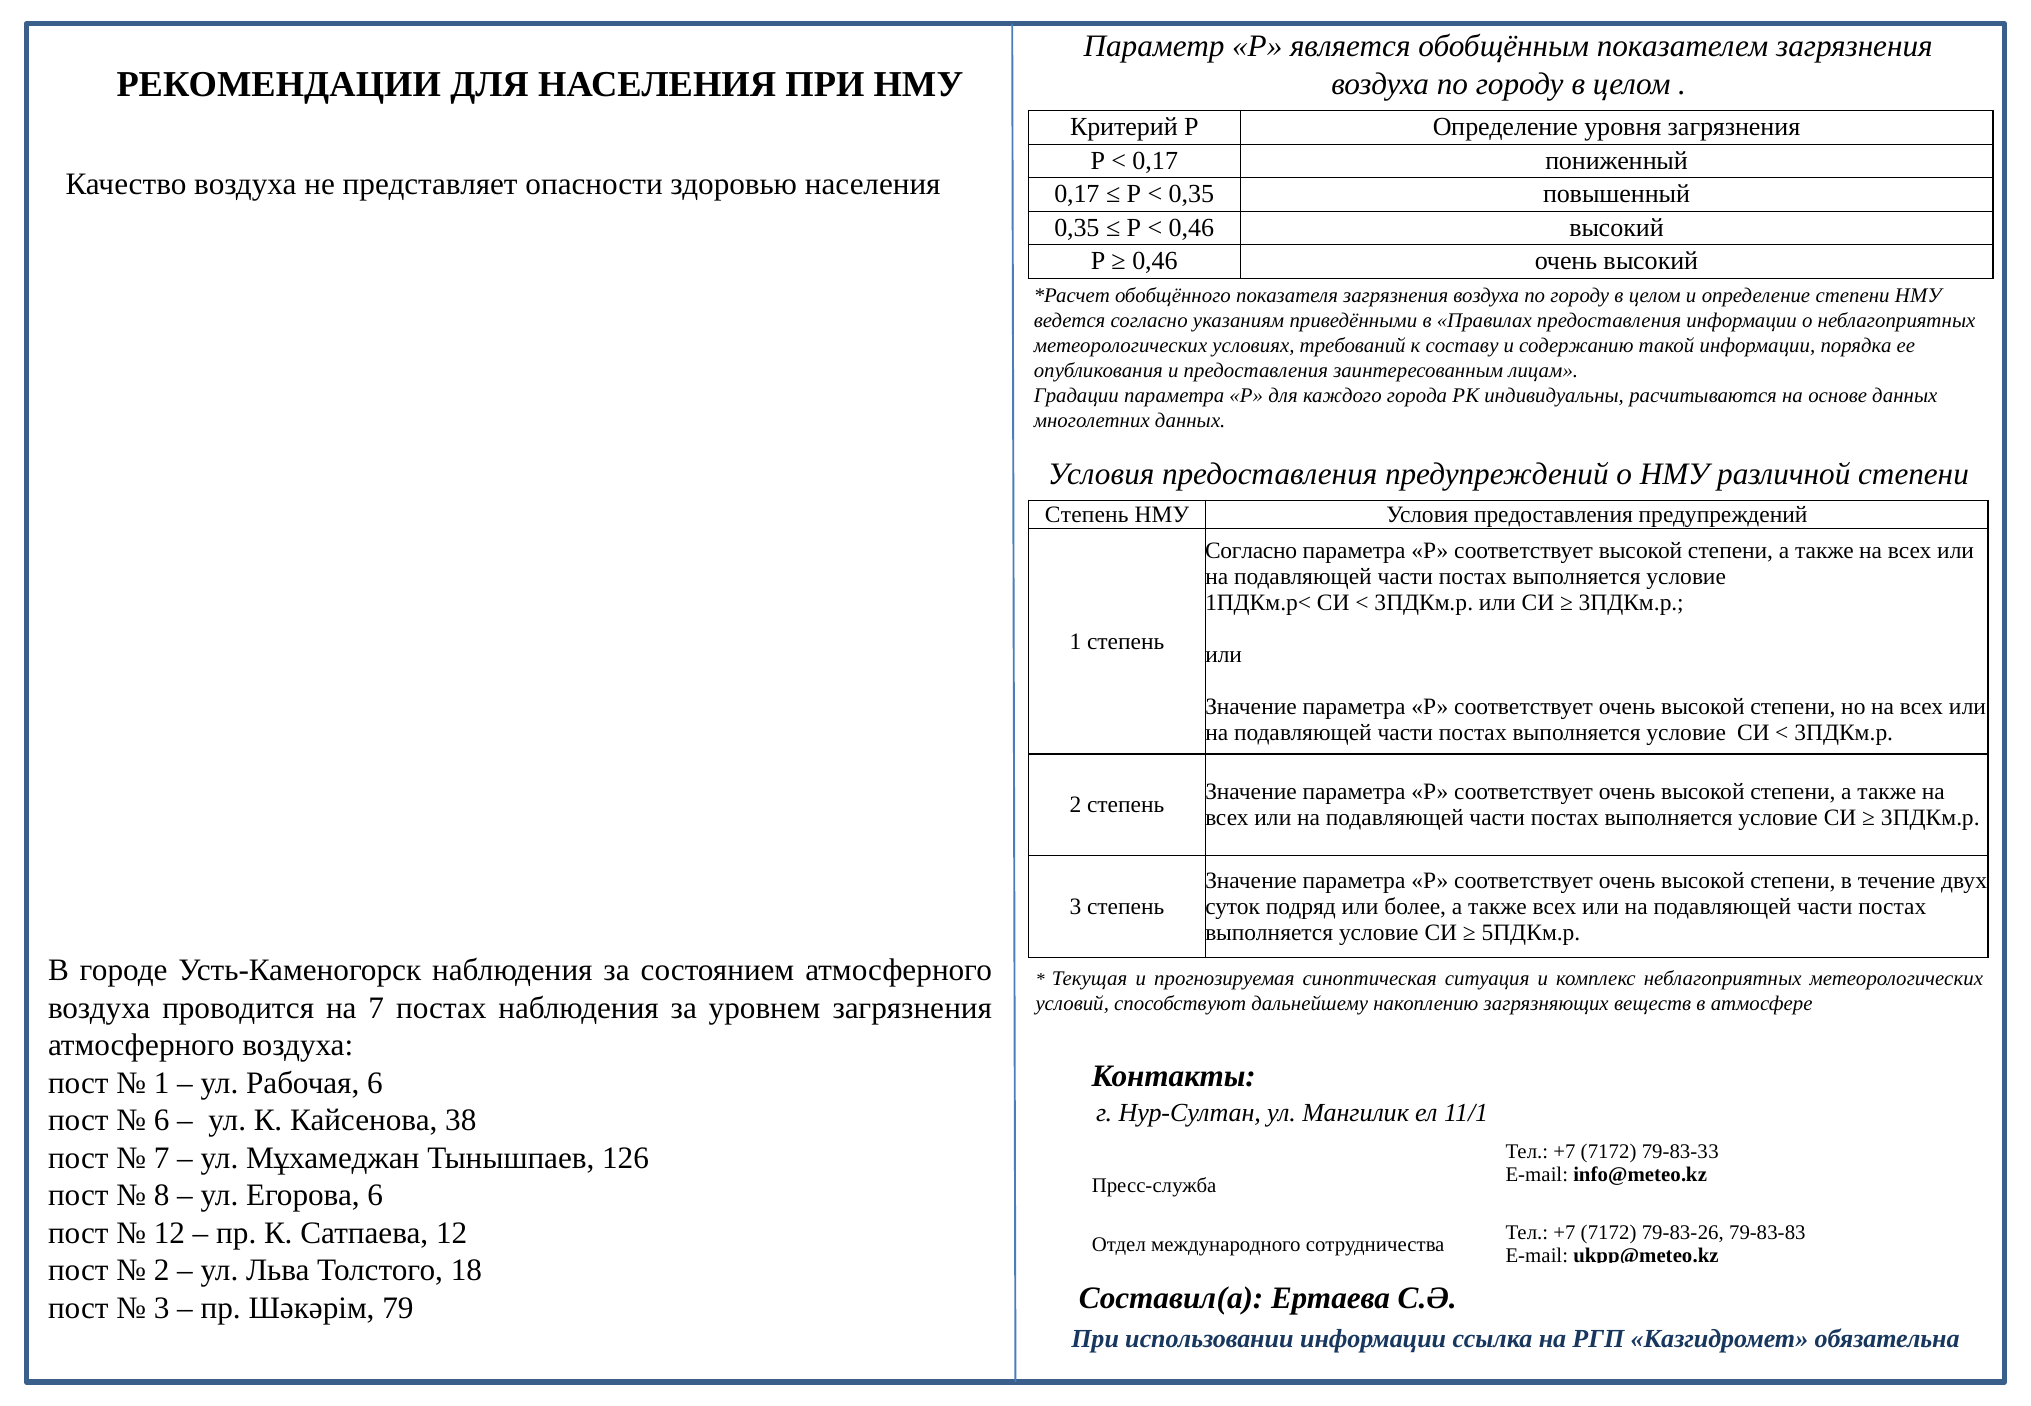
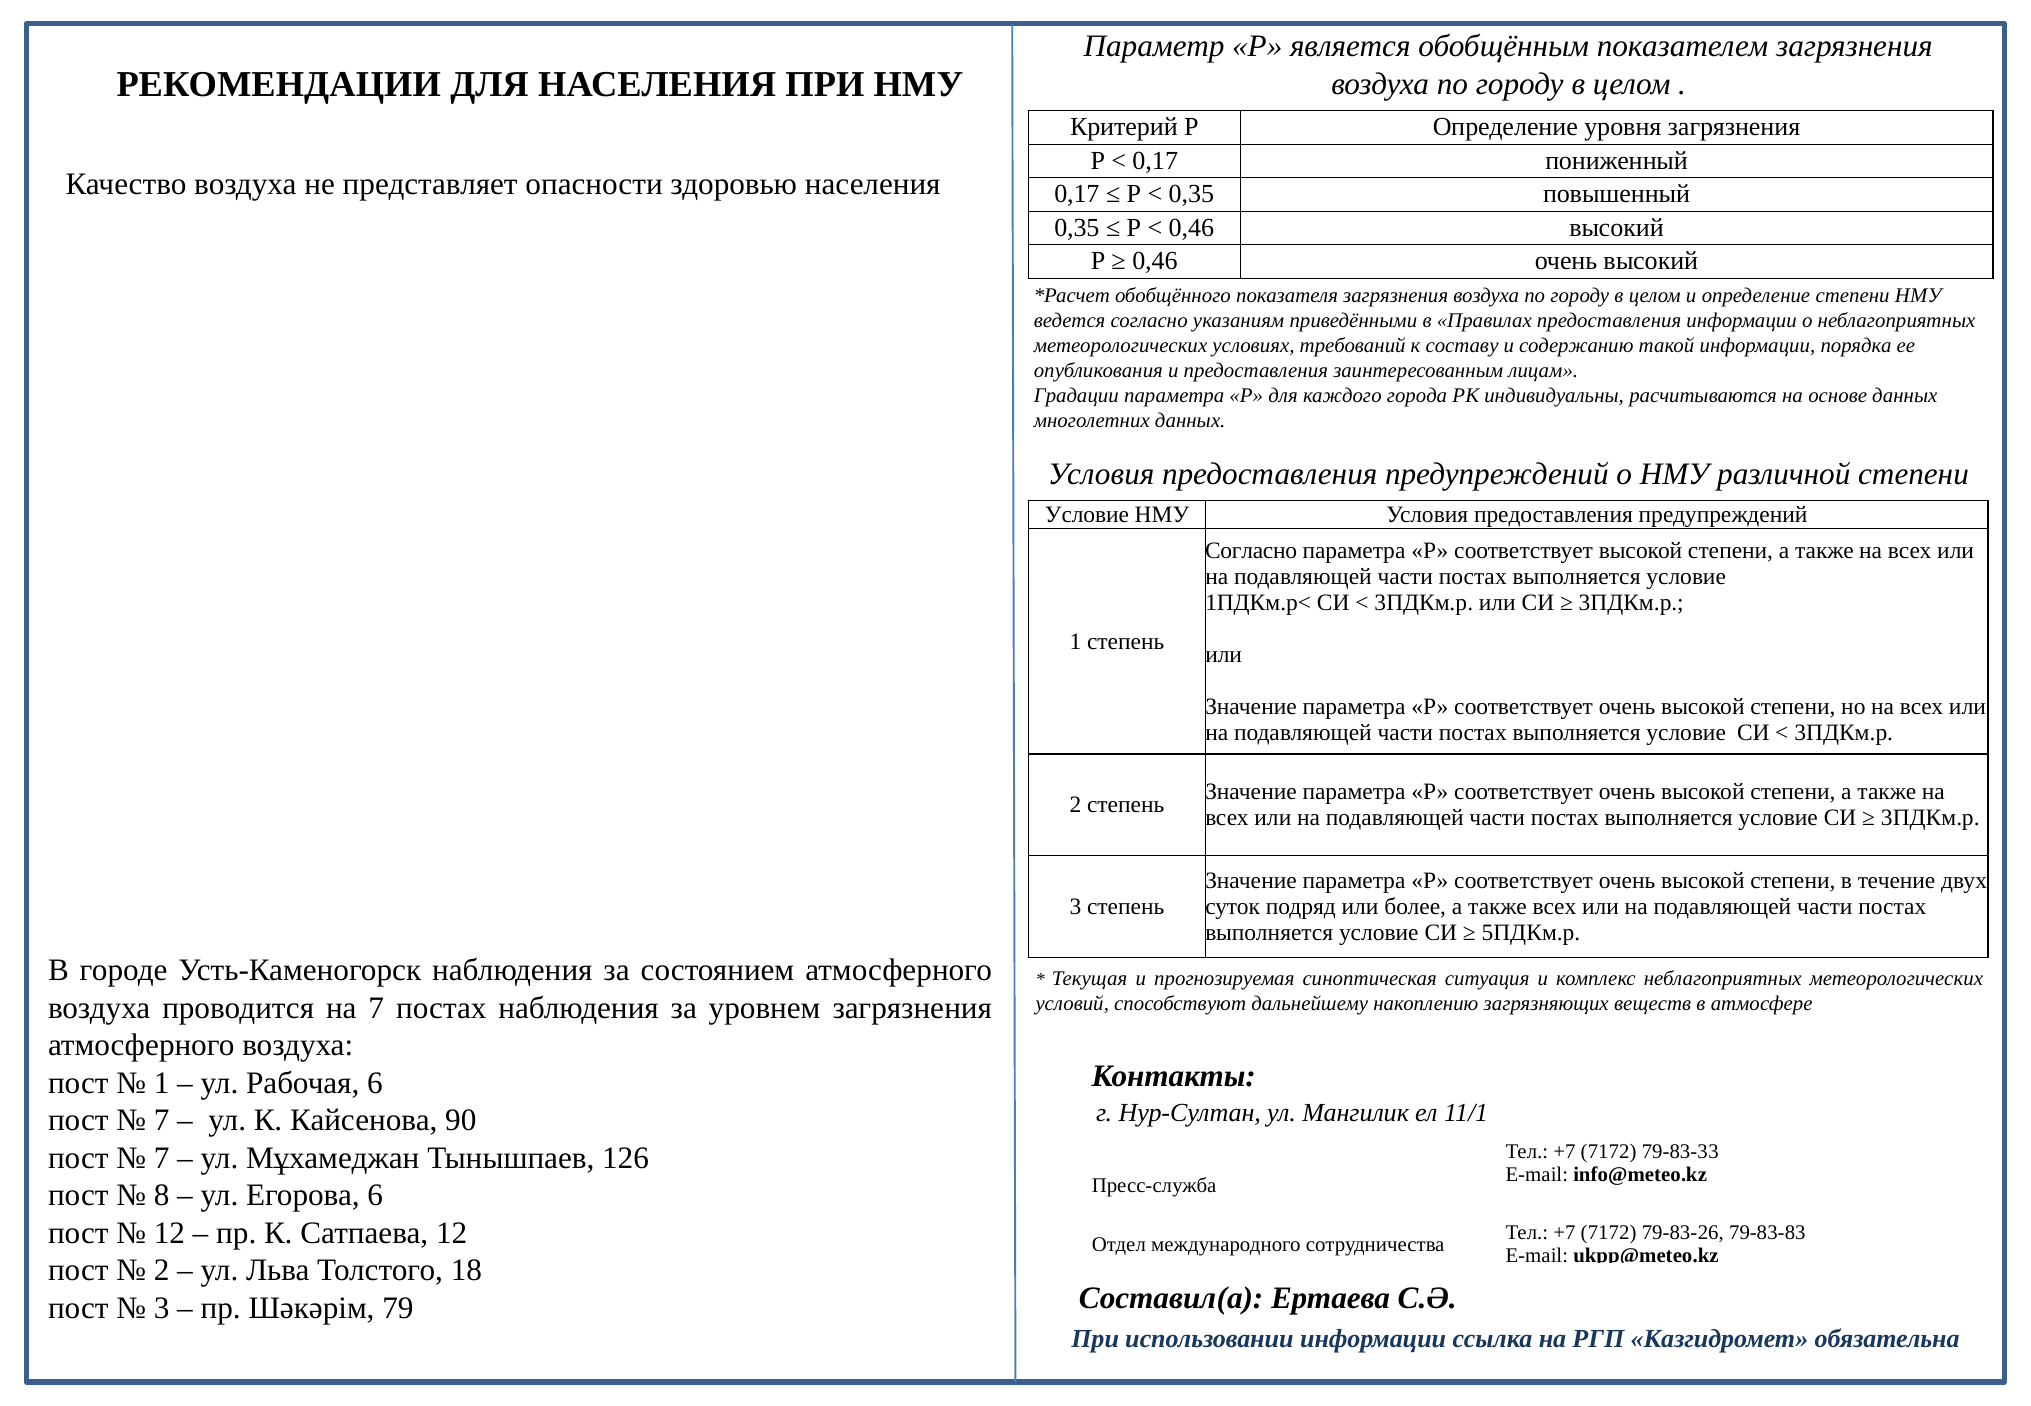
Степень: Степень -> Условие (1087, 514)
6: 6 -> 7 (162, 1121)
38: 38 -> 90 (461, 1121)
